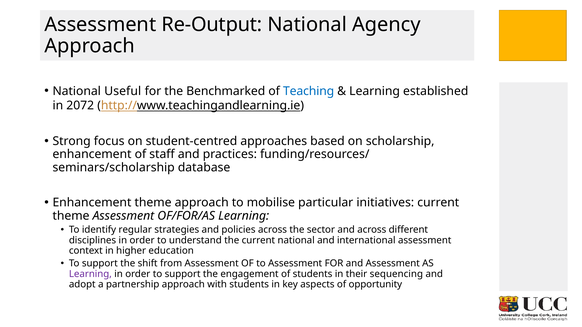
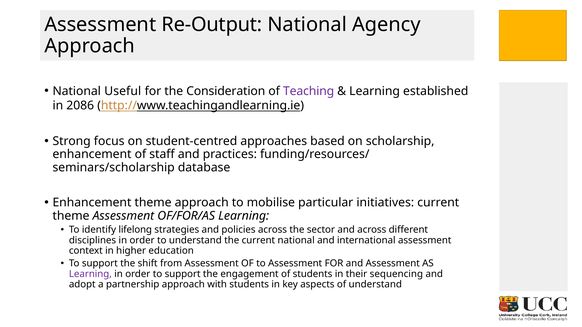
Benchmarked: Benchmarked -> Consideration (226, 91)
Teaching colour: blue -> purple (309, 91)
2072: 2072 -> 2086 (80, 106)
regular: regular -> lifelong (135, 230)
of opportunity: opportunity -> understand (375, 285)
